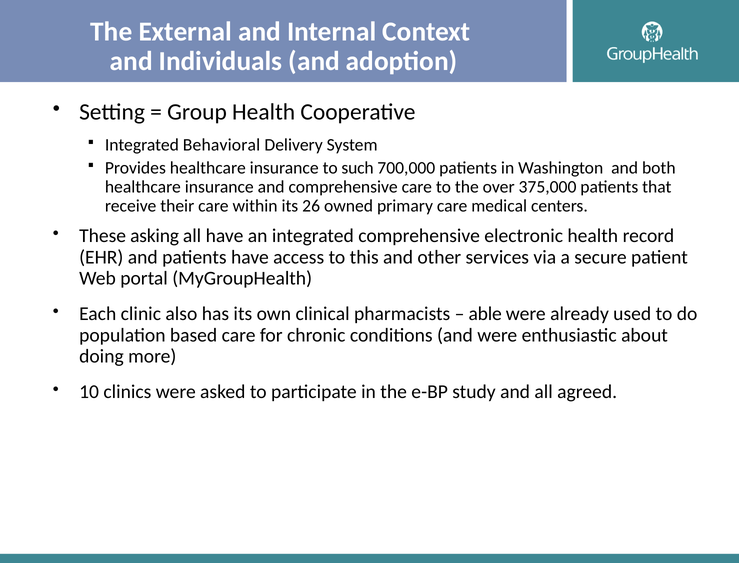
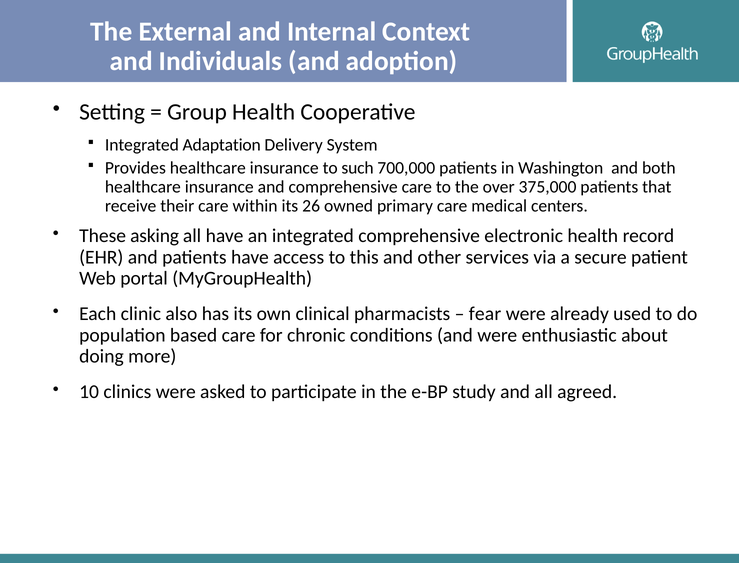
Behavioral: Behavioral -> Adaptation (222, 145)
able: able -> fear (485, 314)
